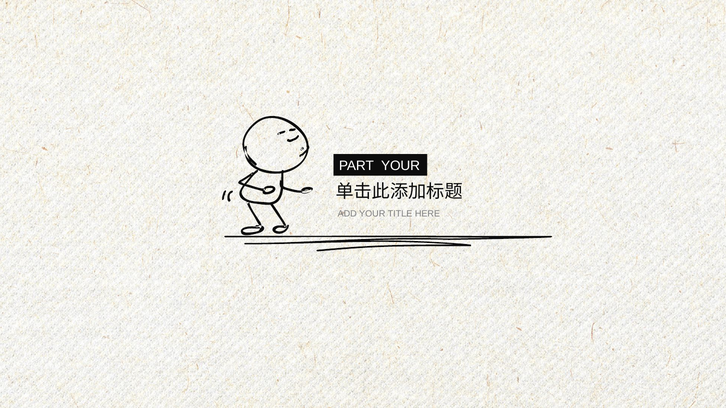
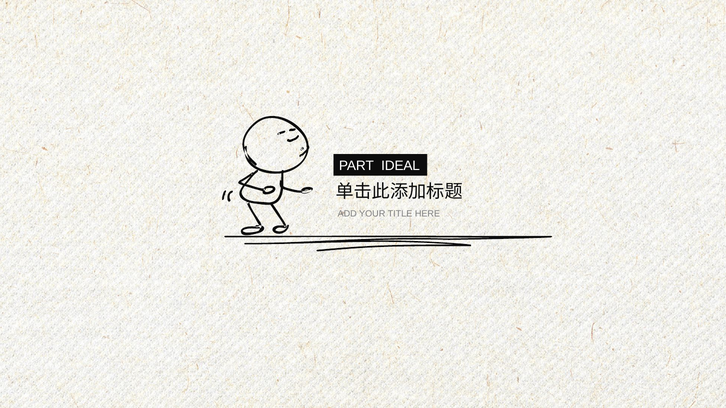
PART YOUR: YOUR -> IDEAL (401, 166)
